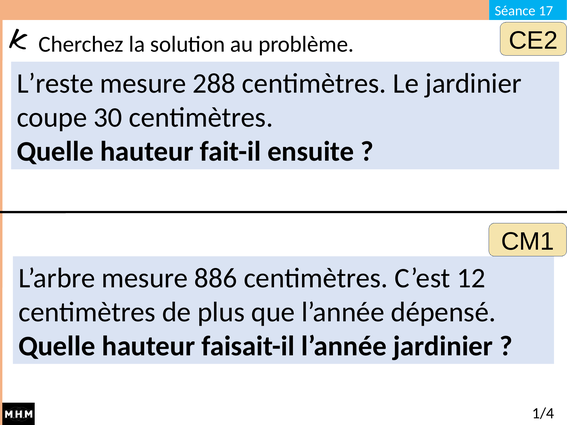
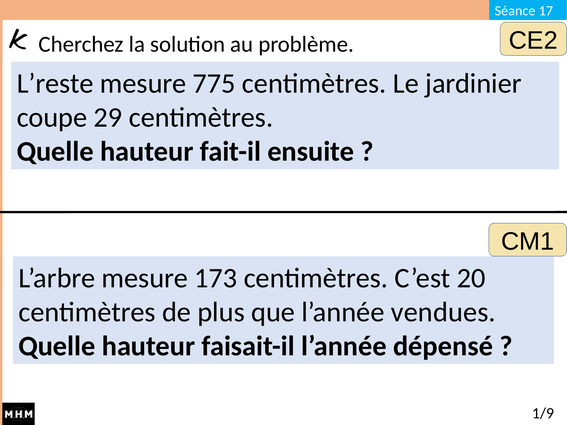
288: 288 -> 775 (214, 84)
30: 30 -> 29 (108, 118)
886: 886 -> 173 (216, 278)
12: 12 -> 20 (471, 278)
dépensé: dépensé -> vendues (443, 312)
l’année jardinier: jardinier -> dépensé (443, 346)
1/4: 1/4 -> 1/9 (543, 414)
